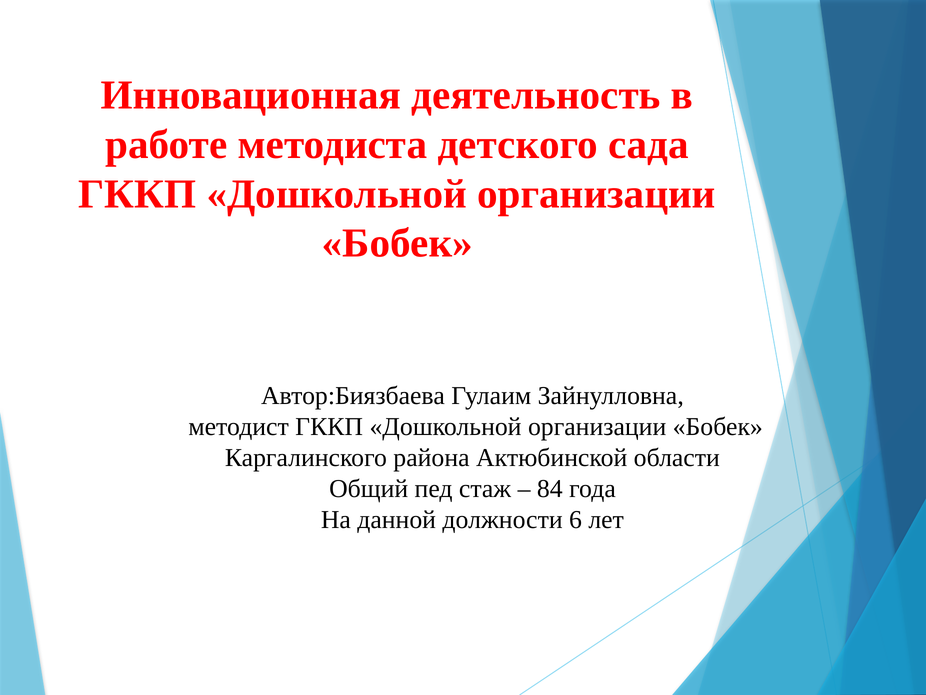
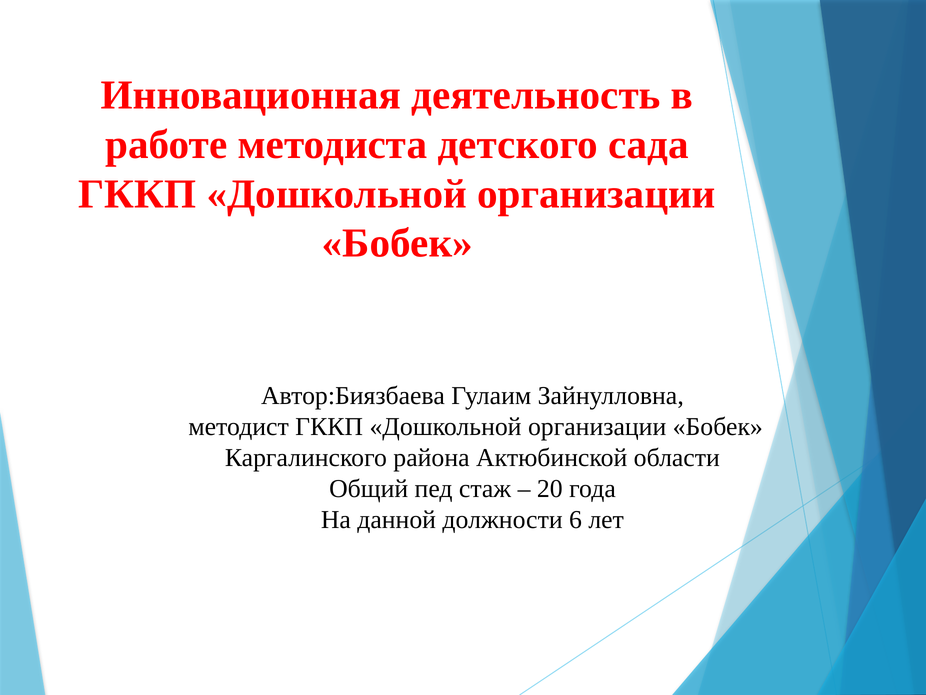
84: 84 -> 20 (550, 488)
